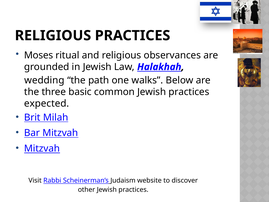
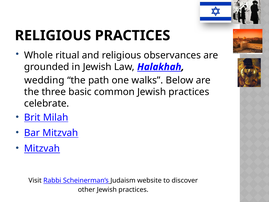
Moses: Moses -> Whole (39, 55)
expected: expected -> celebrate (47, 103)
